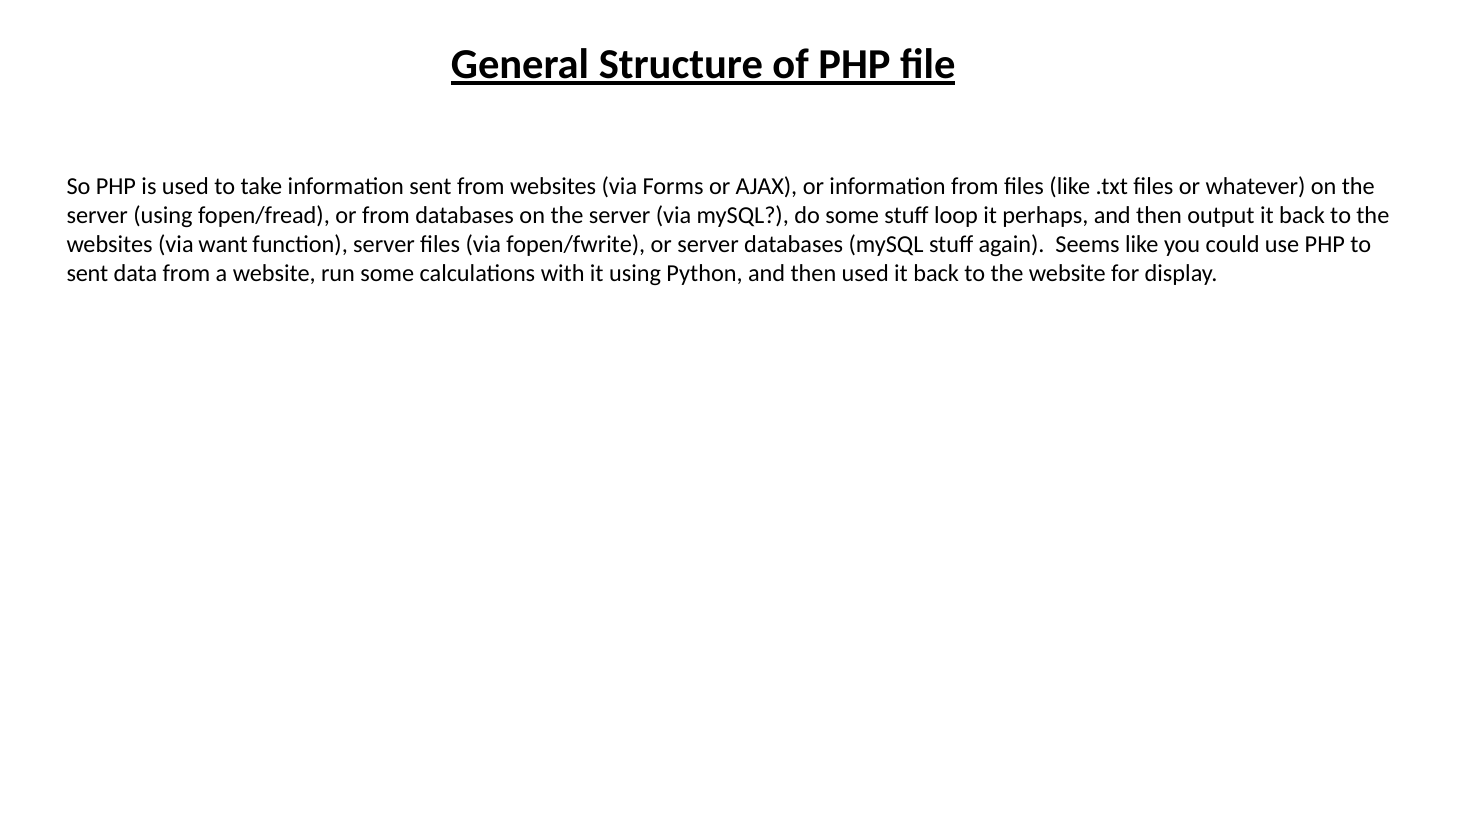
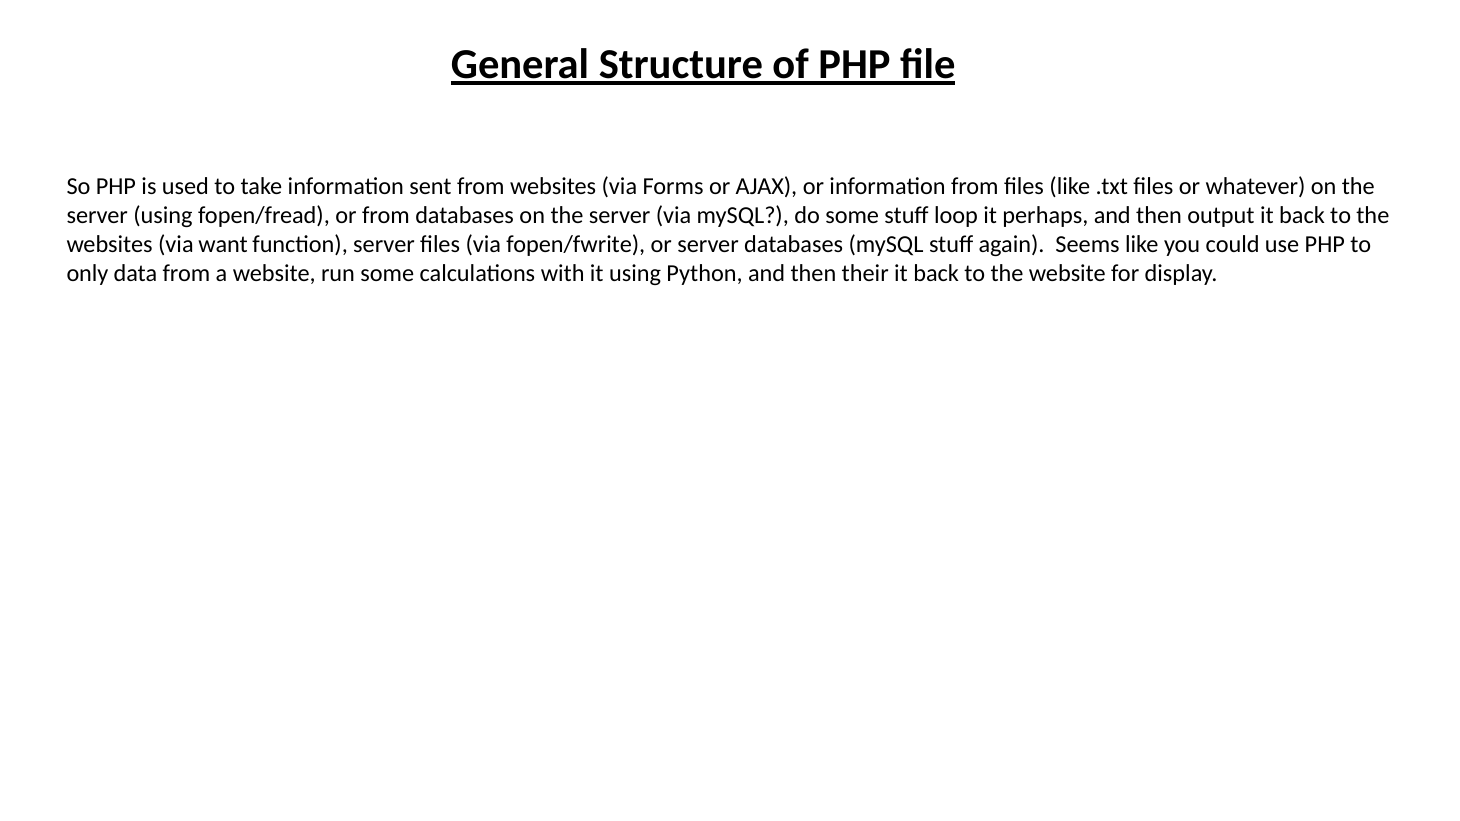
sent: sent -> only (87, 274)
then used: used -> their (865, 274)
